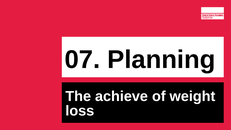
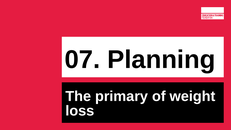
achieve: achieve -> primary (122, 96)
